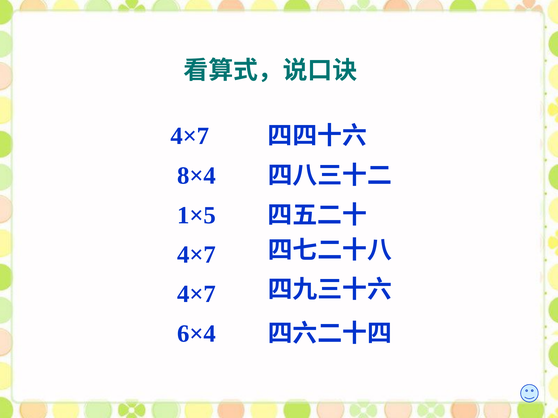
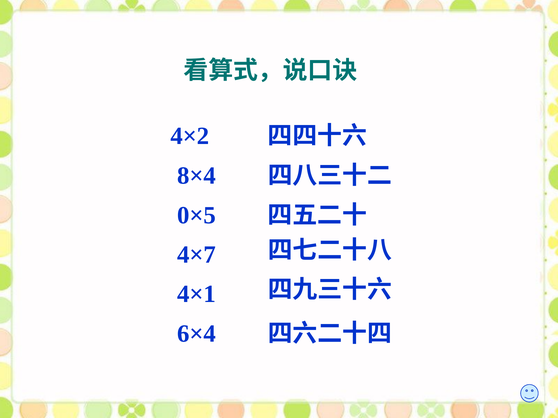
4×7: 4×7 -> 4×2 (190, 136)
1×5: 1×5 -> 0×5 (197, 215)
4×7: 4×7 -> 4×1 (197, 294)
